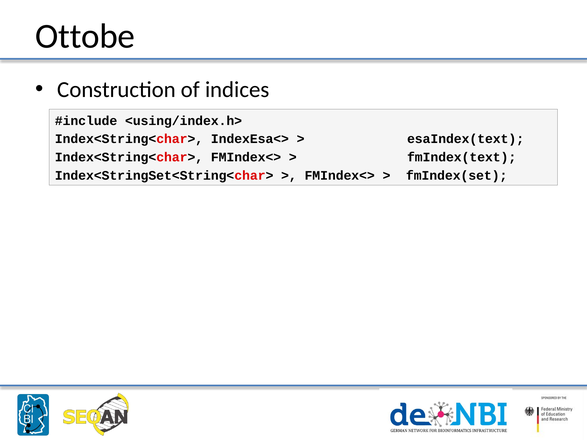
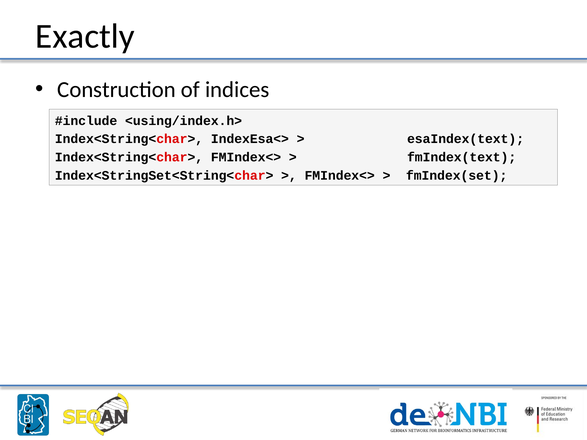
Ottobe: Ottobe -> Exactly (85, 36)
